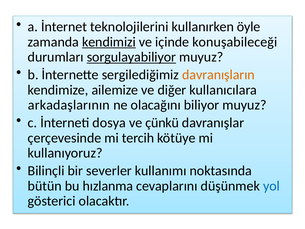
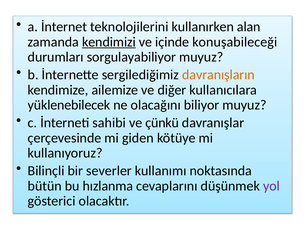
öyle: öyle -> alan (249, 27)
sorgulayabiliyor underline: present -> none (131, 57)
arkadaşlarının: arkadaşlarının -> yüklenebilecek (69, 105)
dosya: dosya -> sahibi (109, 123)
tercih: tercih -> giden (138, 138)
yol colour: blue -> purple (271, 186)
